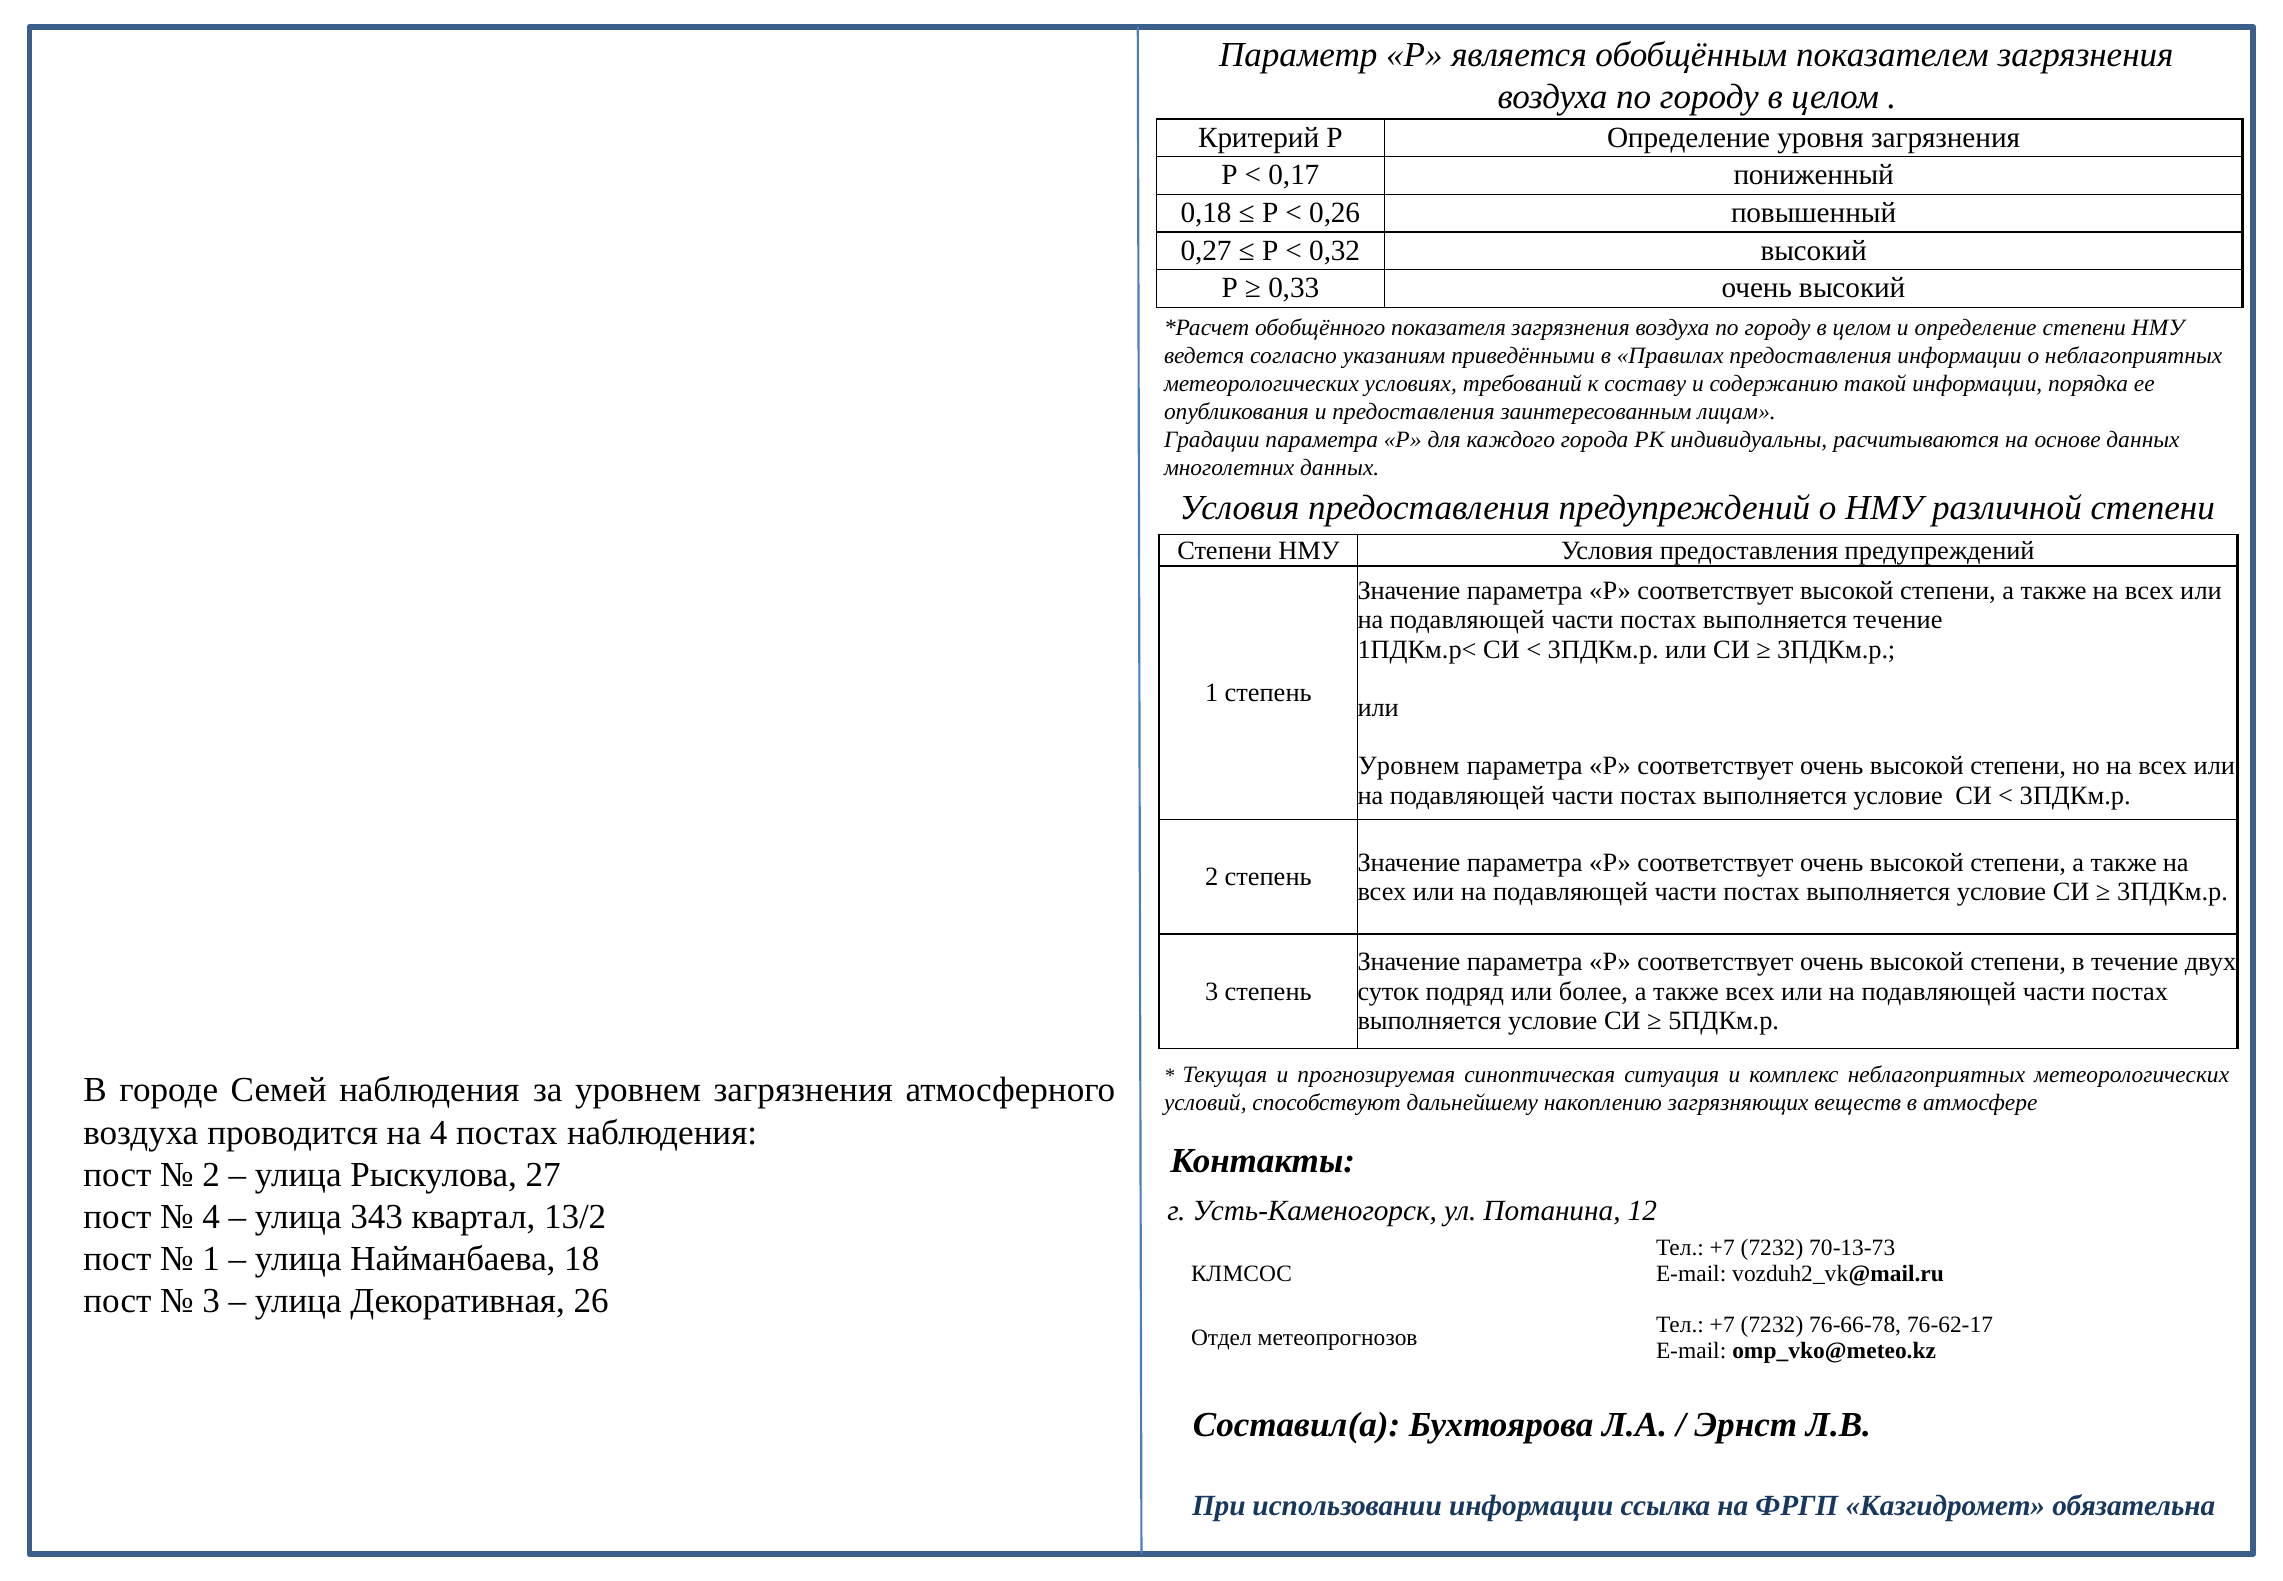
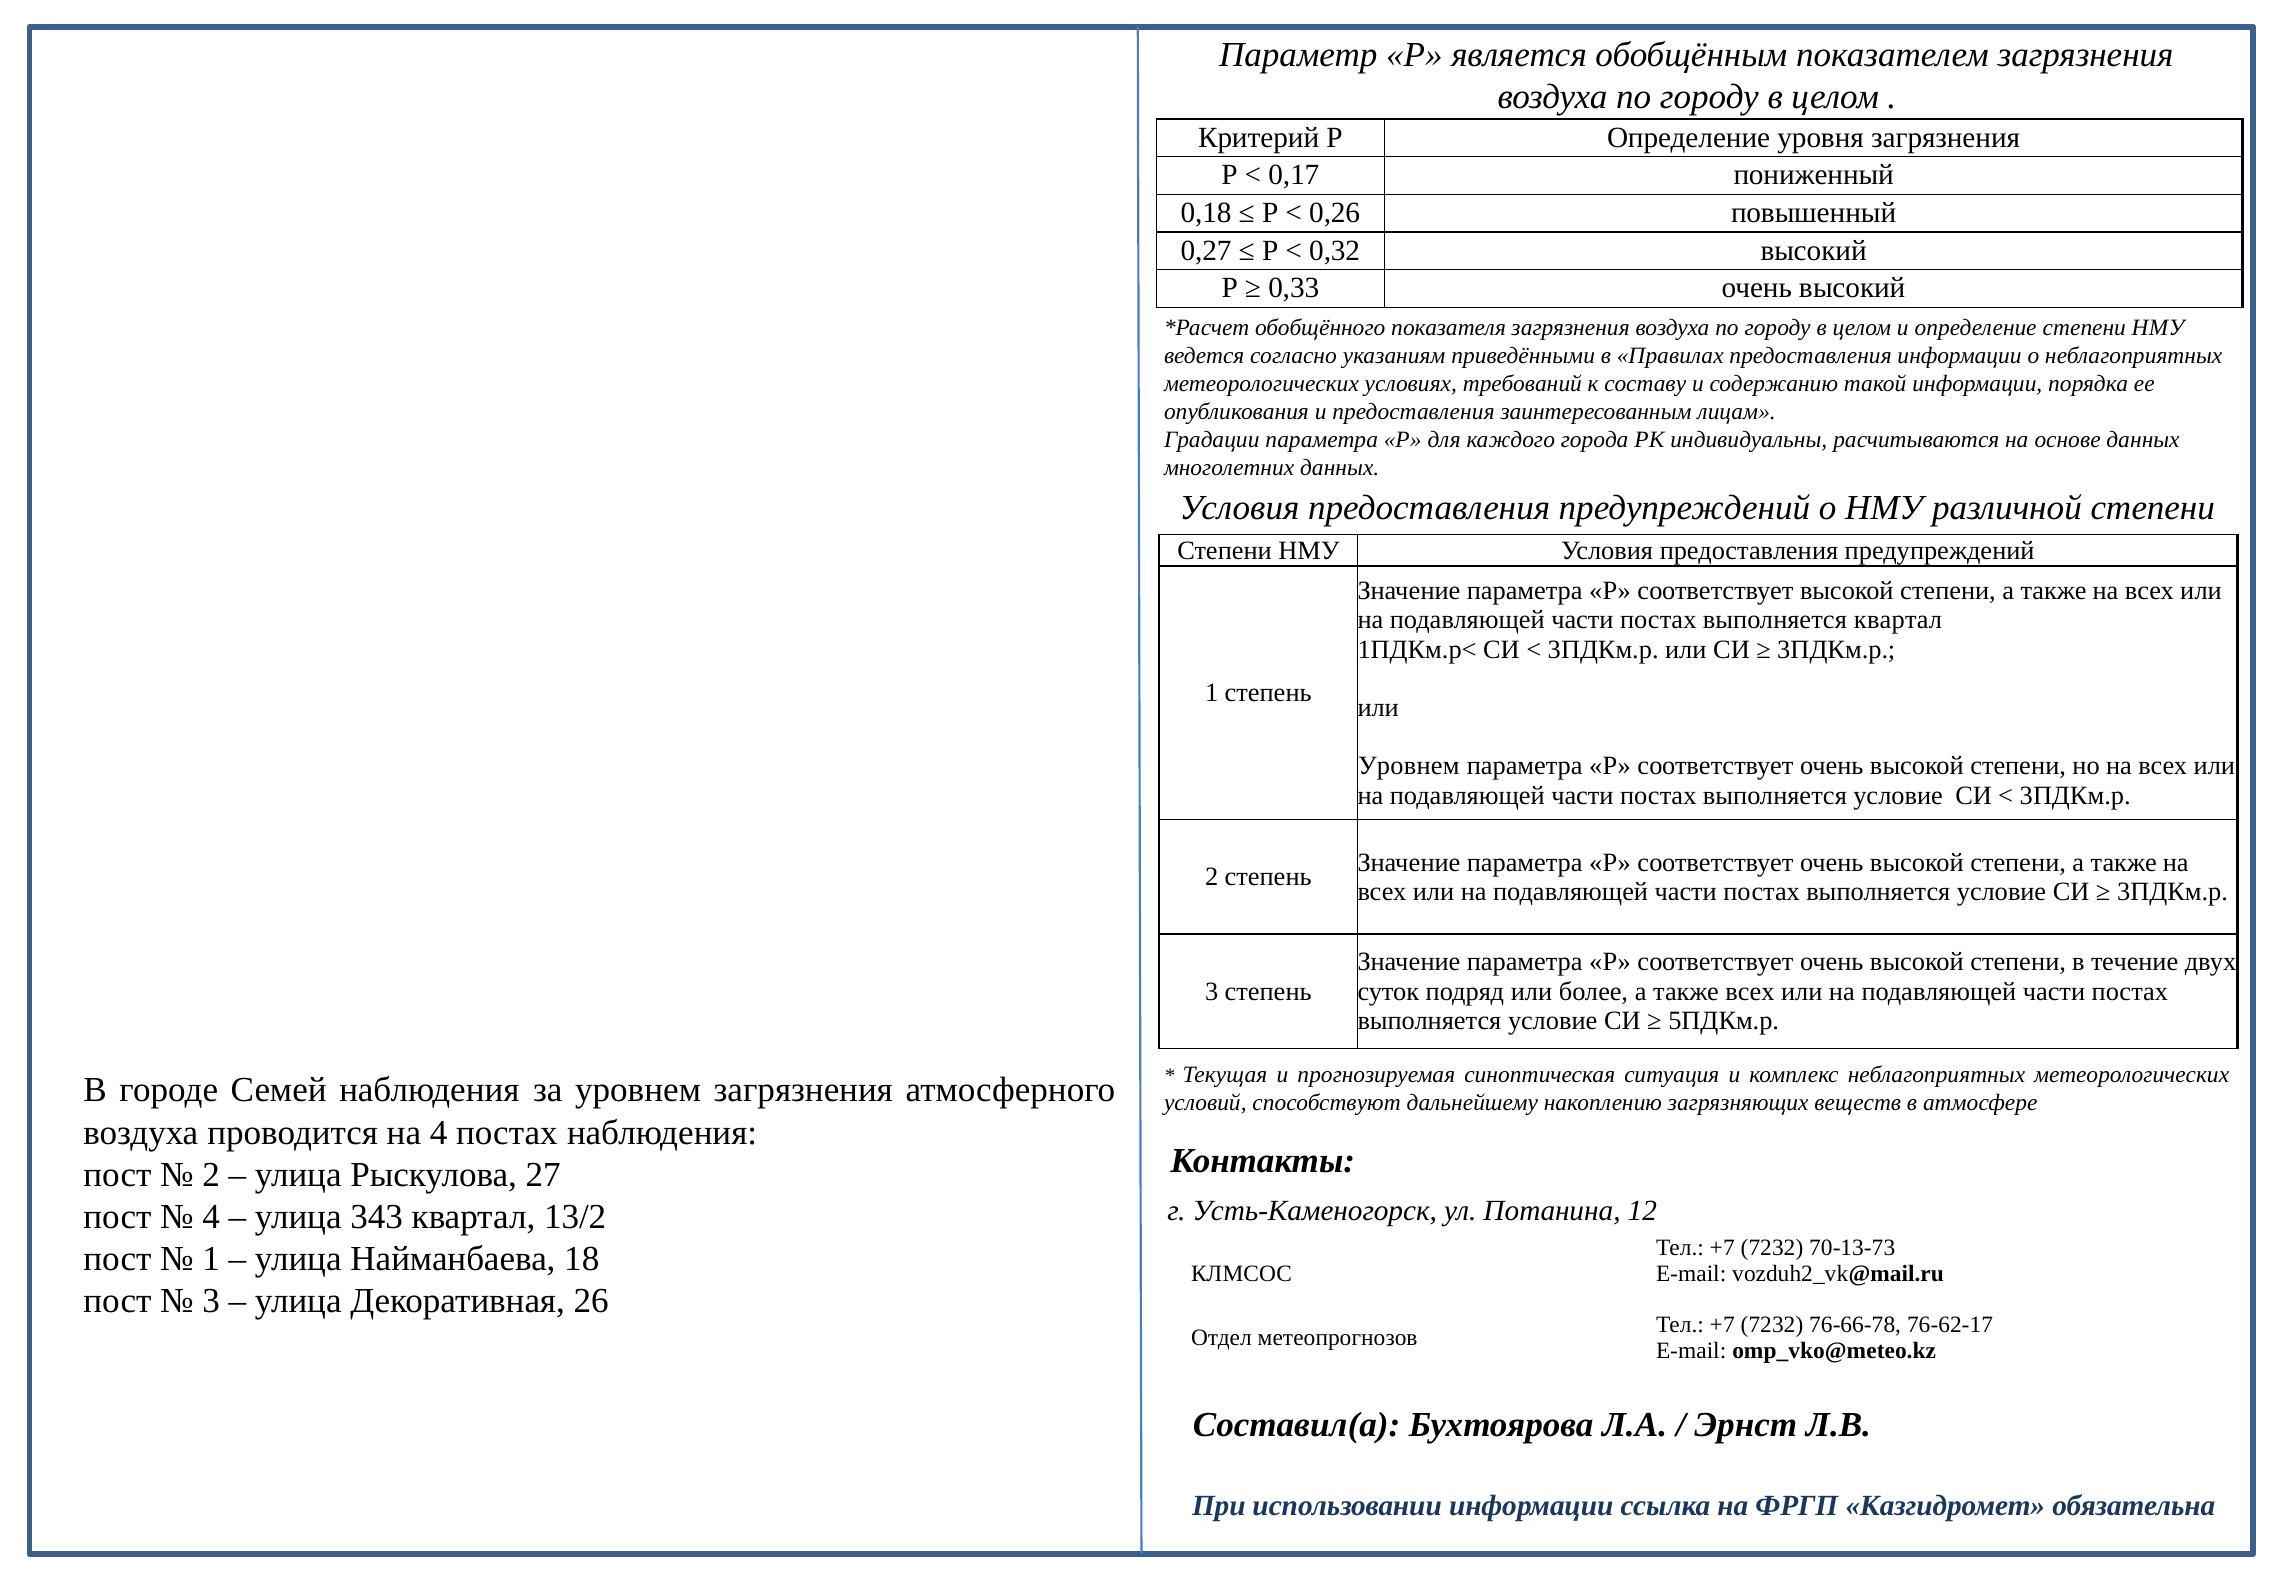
выполняется течение: течение -> квартал (1898, 620)
